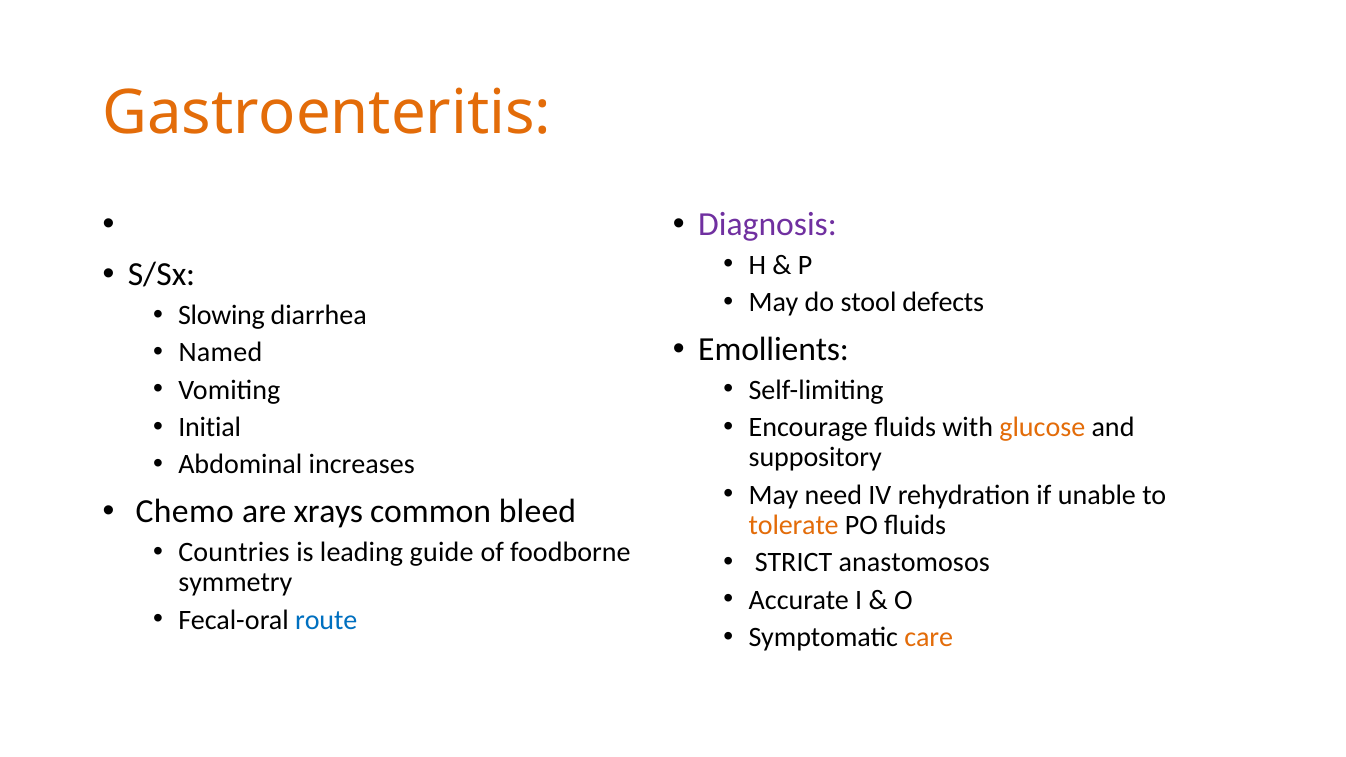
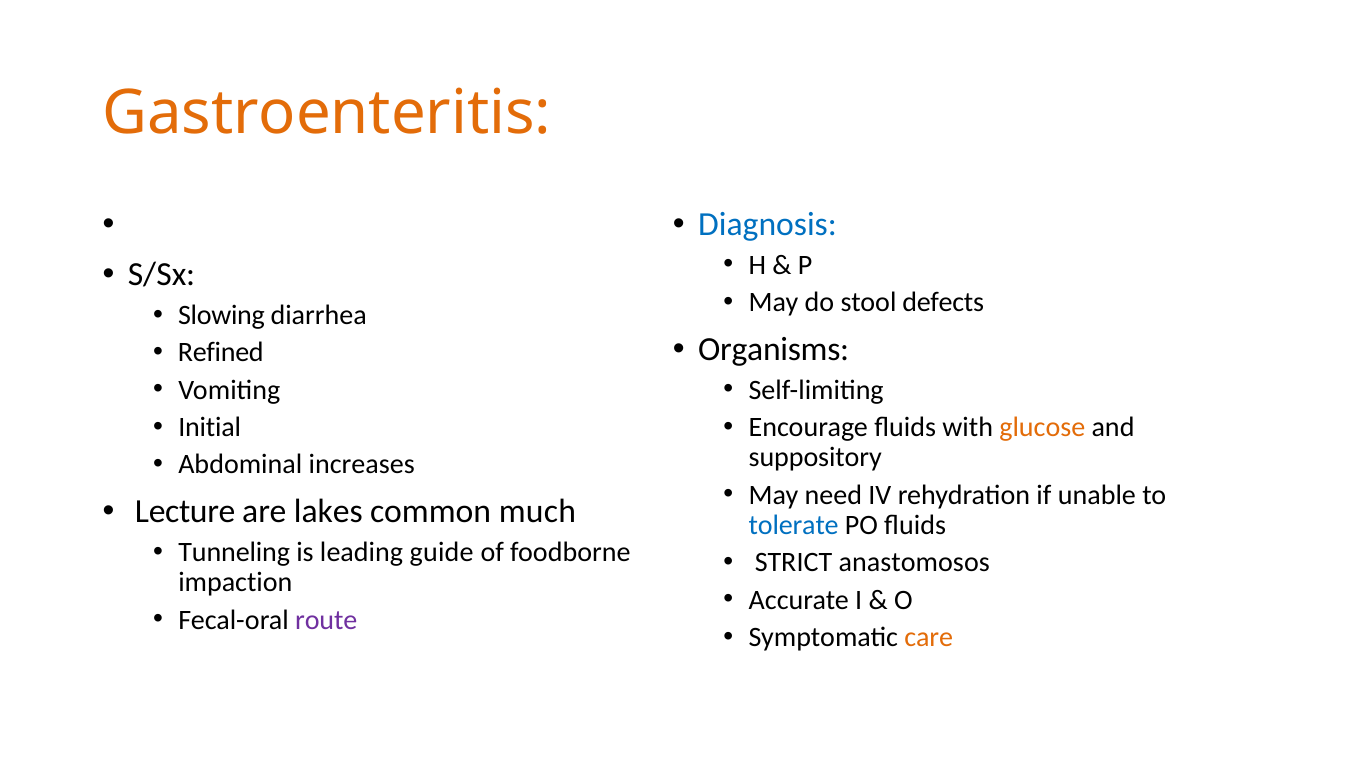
Diagnosis colour: purple -> blue (768, 225)
Emollients: Emollients -> Organisms (774, 350)
Named: Named -> Refined (221, 353)
Chemo: Chemo -> Lecture (185, 512)
xrays: xrays -> lakes (328, 512)
bleed: bleed -> much (537, 512)
tolerate colour: orange -> blue (794, 525)
Countries: Countries -> Tunneling (234, 552)
symmetry: symmetry -> impaction (235, 583)
route colour: blue -> purple (326, 620)
